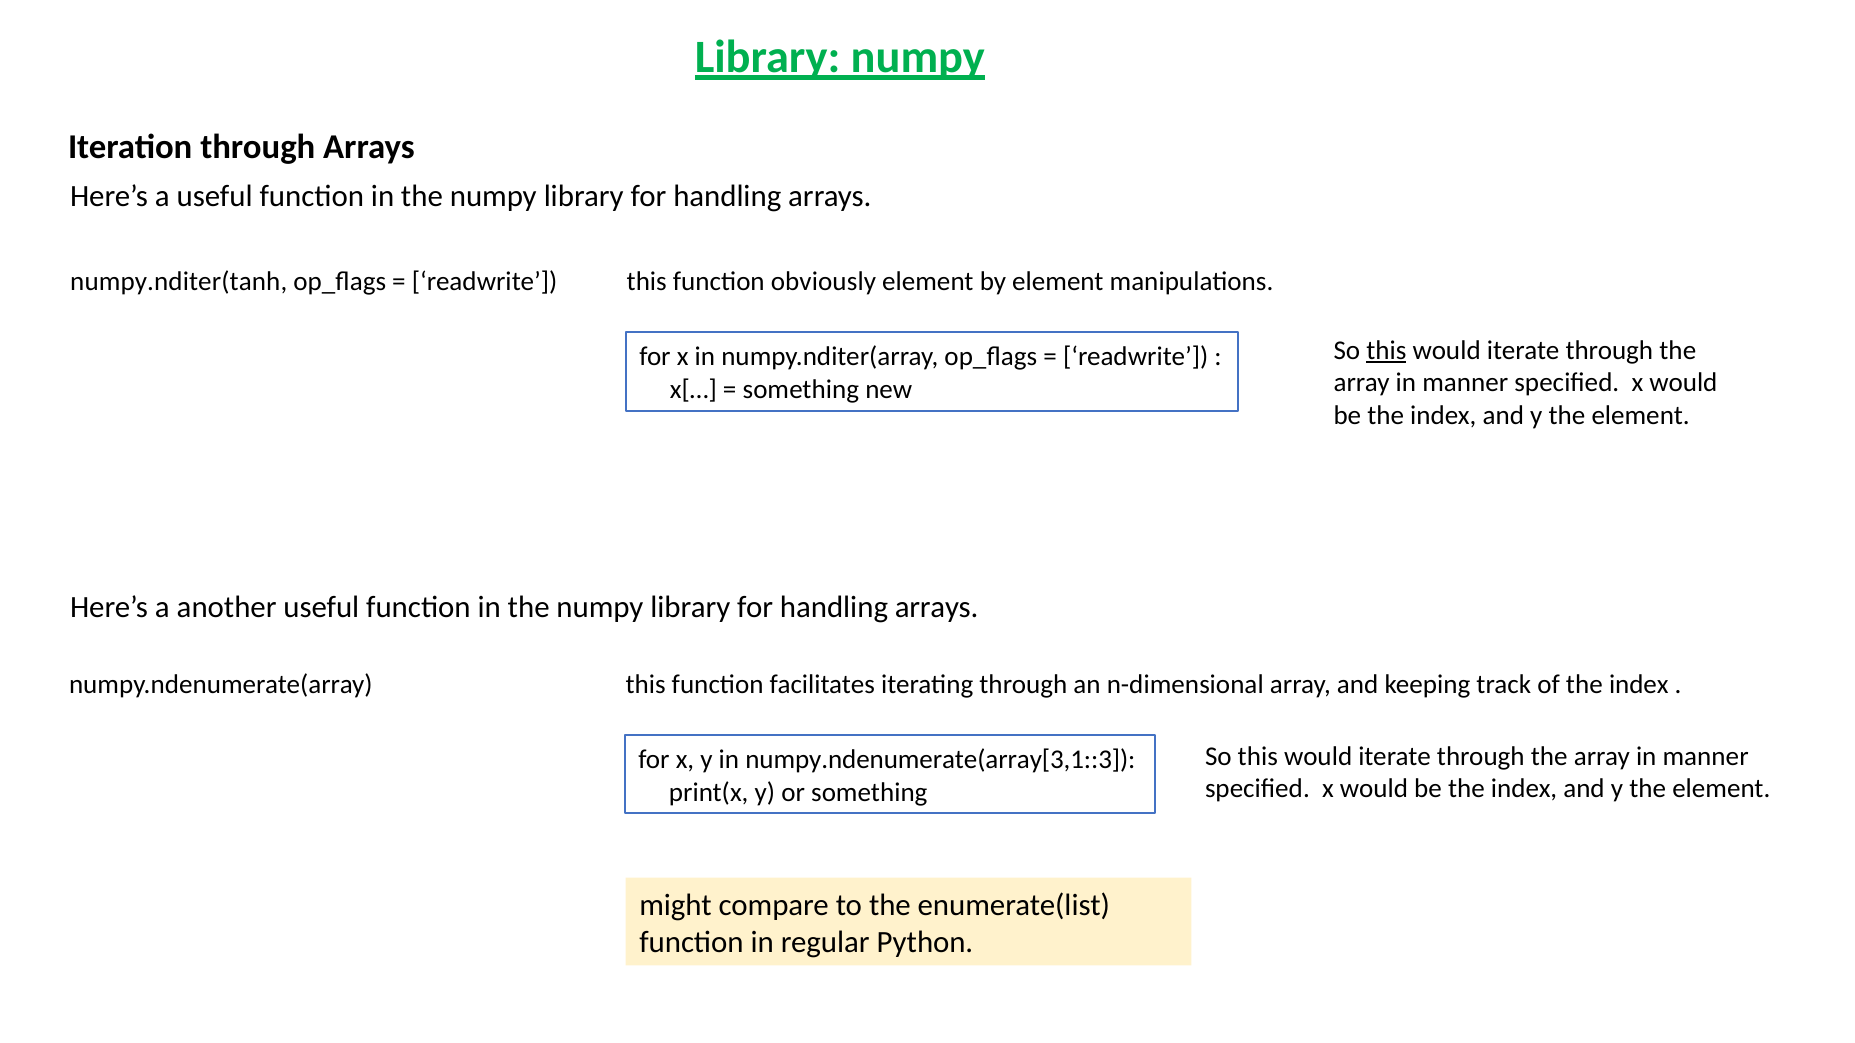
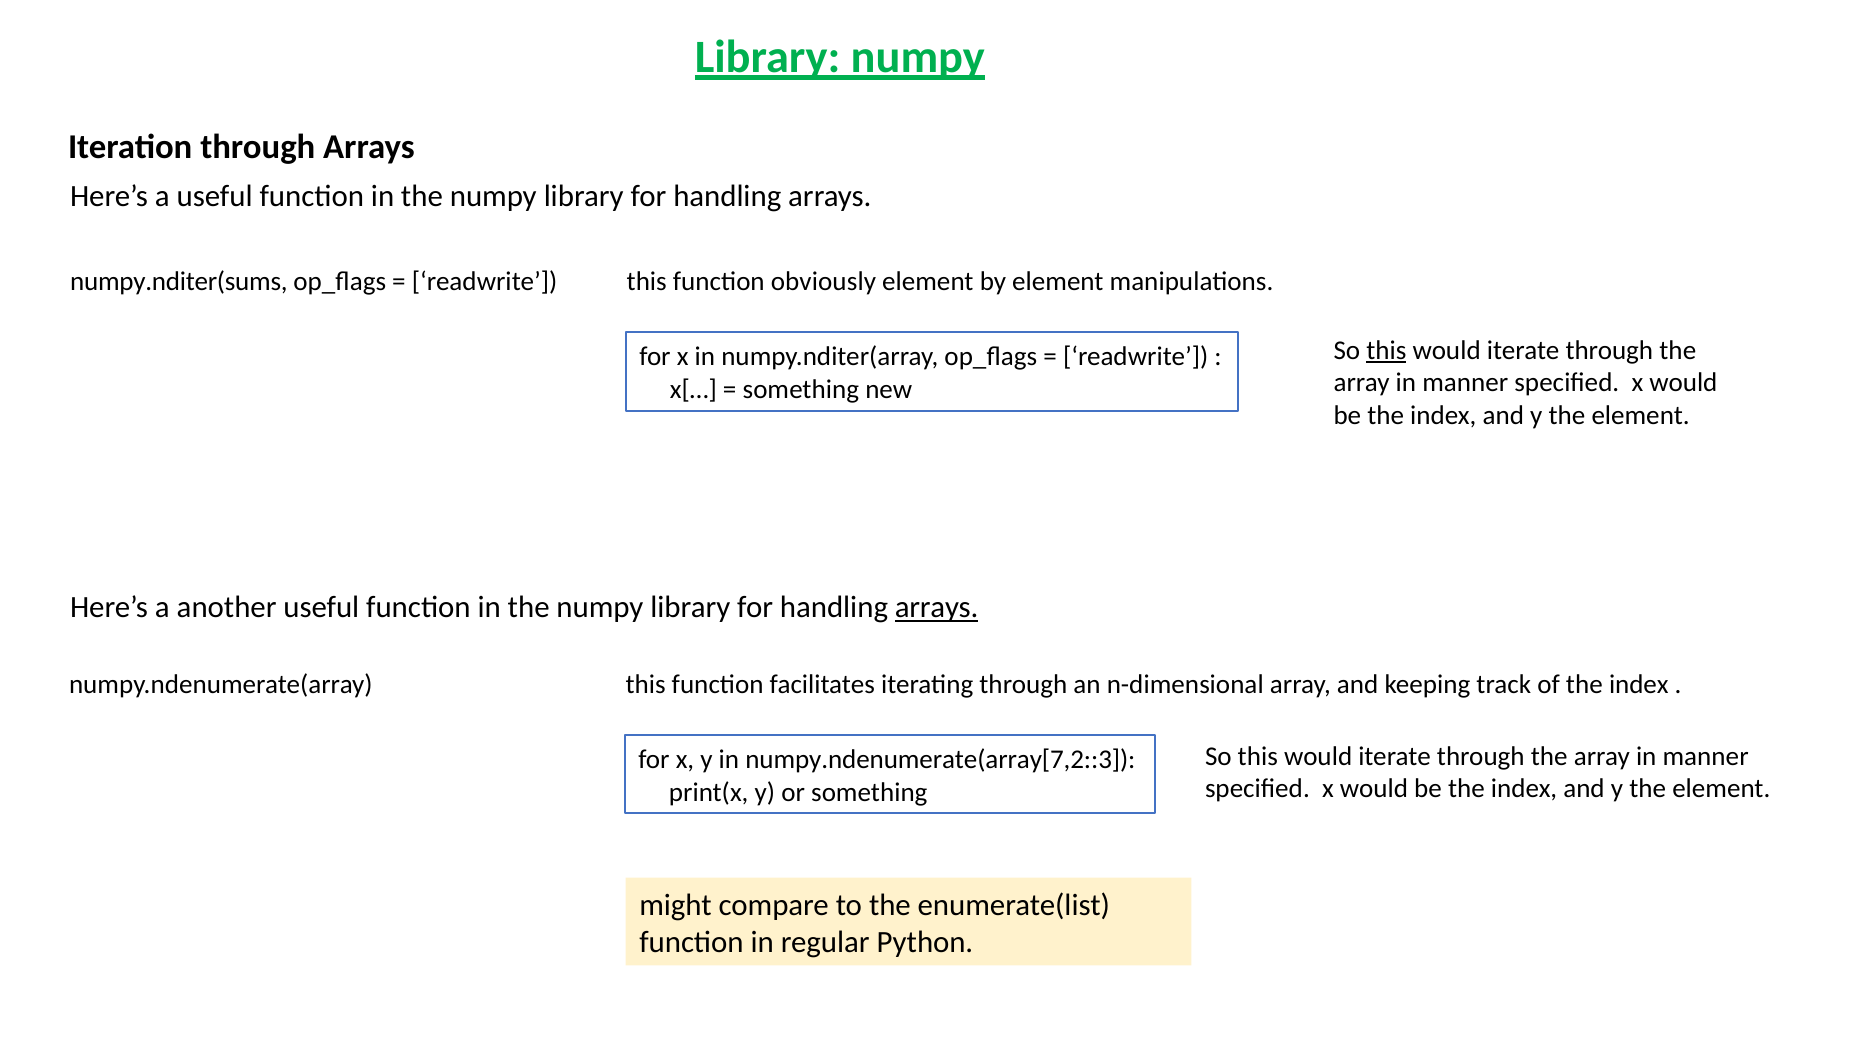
numpy.nditer(tanh: numpy.nditer(tanh -> numpy.nditer(sums (179, 282)
arrays underline: none -> present (937, 608)
numpy.ndenumerate(array[3,1::3: numpy.ndenumerate(array[3,1::3 -> numpy.ndenumerate(array[7,2::3 (940, 760)
